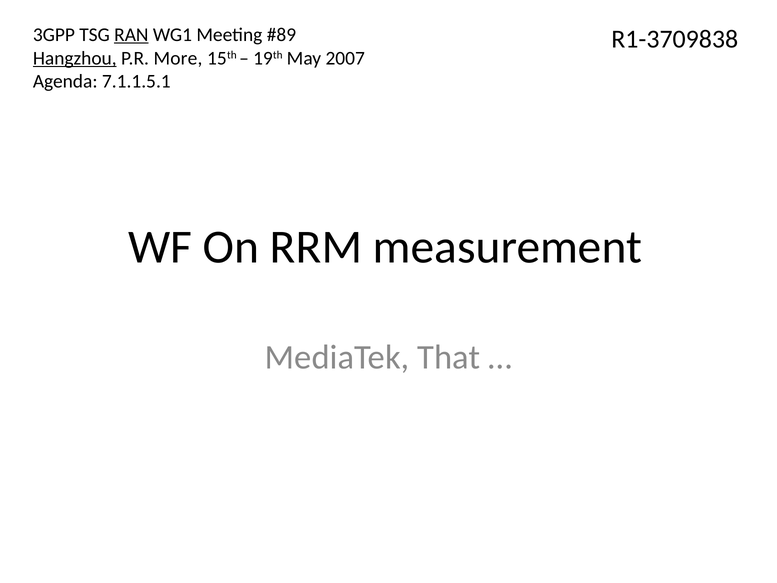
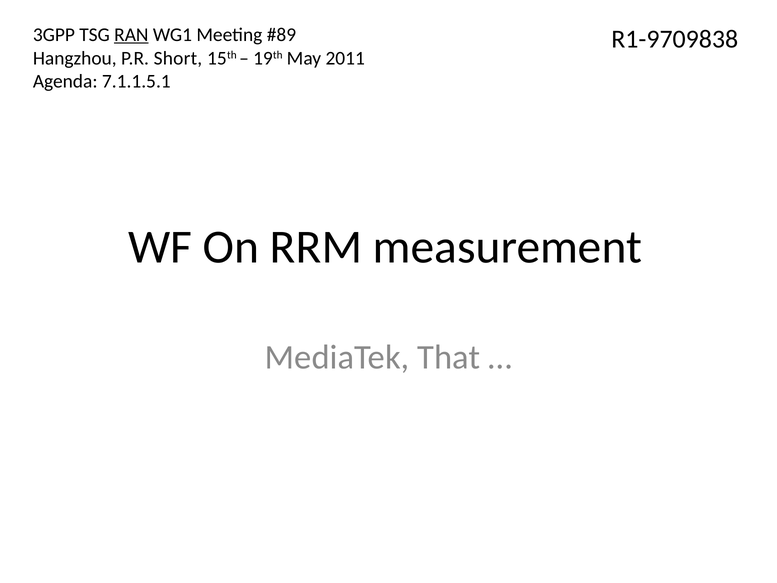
R1-3709838: R1-3709838 -> R1-9709838 (675, 39)
Hangzhou underline: present -> none (75, 58)
More: More -> Short (178, 58)
2007: 2007 -> 2011 (345, 58)
